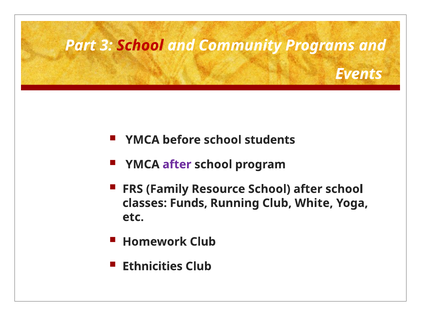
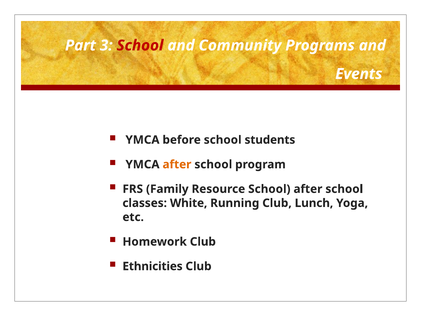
after colour: purple -> orange (177, 164)
Funds: Funds -> White (189, 203)
White: White -> Lunch (314, 203)
